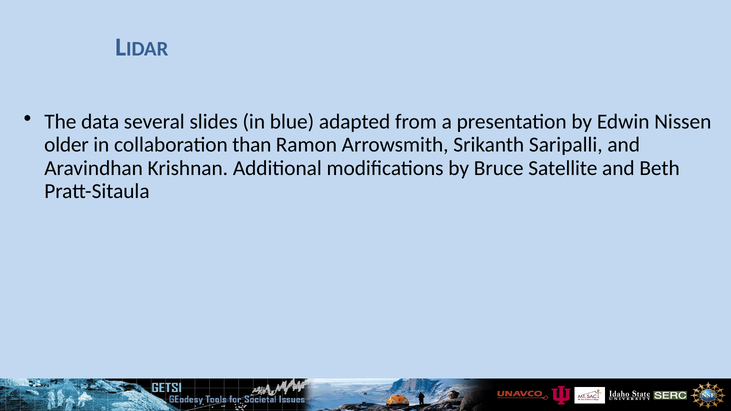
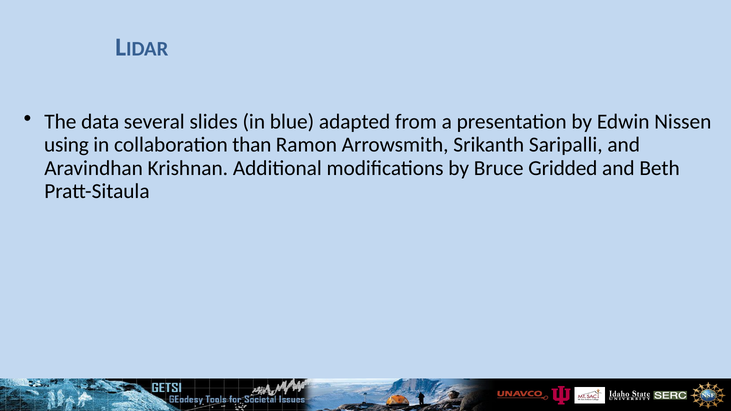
older: older -> using (66, 145)
Satellite: Satellite -> Gridded (563, 168)
